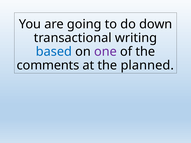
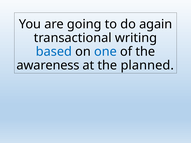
down: down -> again (156, 24)
one colour: purple -> blue (105, 52)
comments: comments -> awareness (48, 65)
